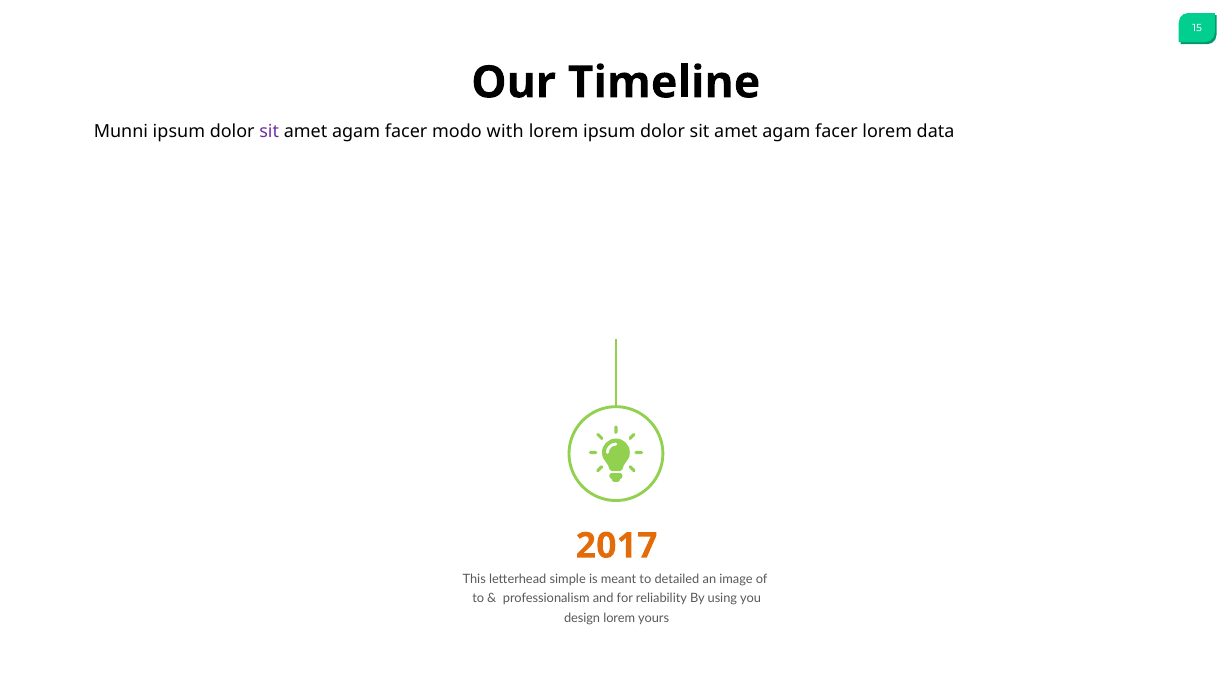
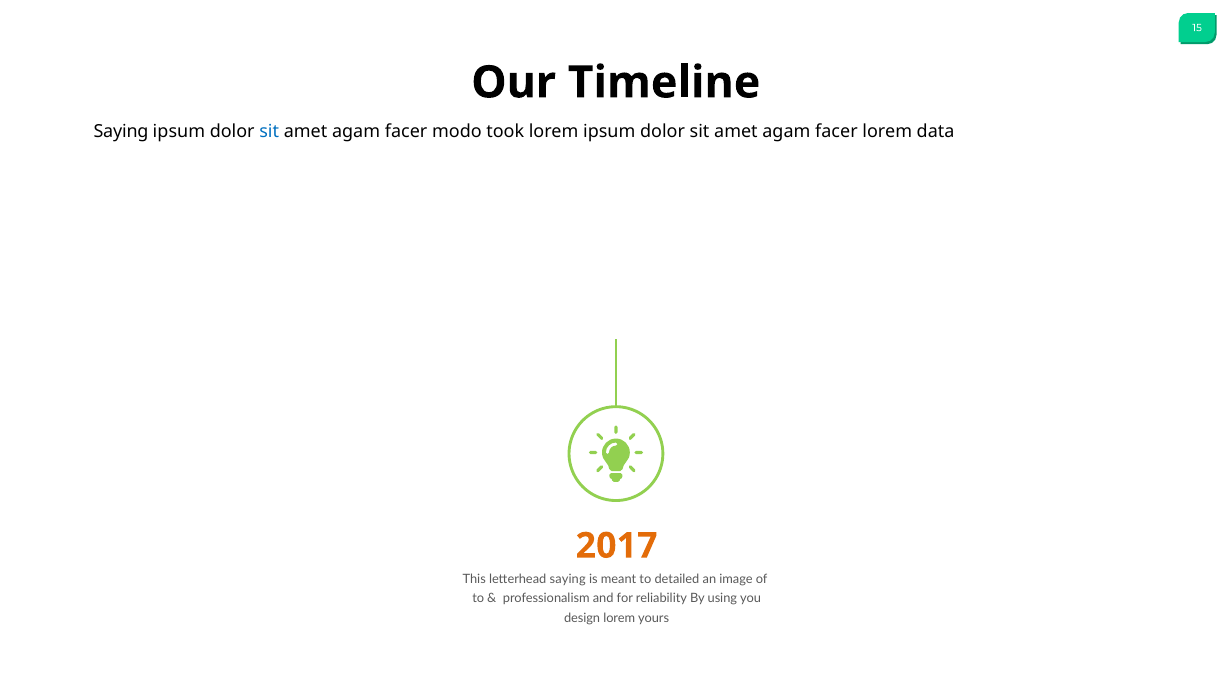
Munni: Munni -> Saying (121, 131)
sit colour: purple -> blue (269, 131)
with: with -> took (505, 131)
letterhead simple: simple -> saying (568, 579)
